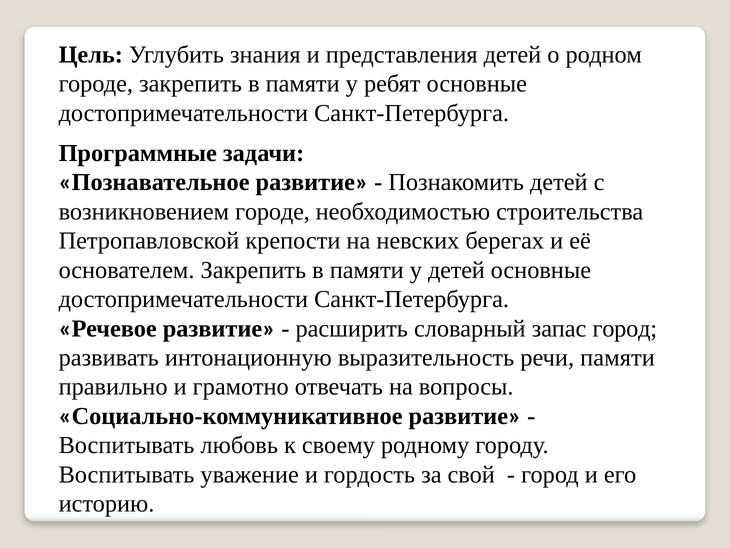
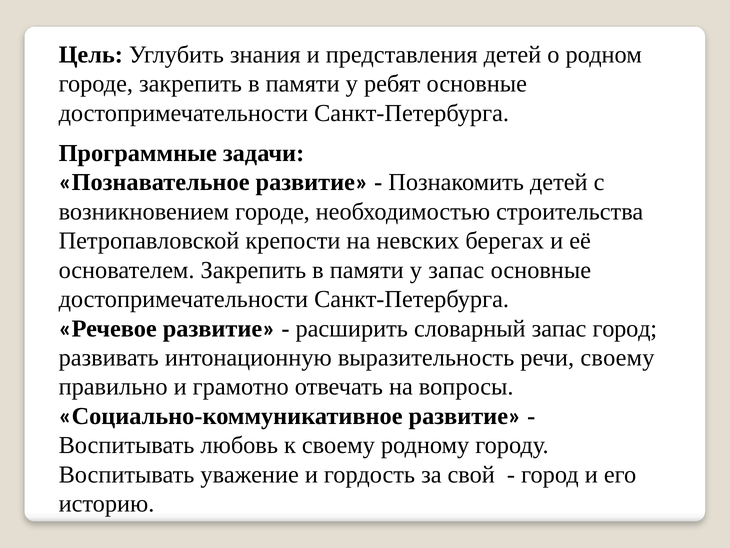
у детей: детей -> запас (456, 270)
речи памяти: памяти -> своему (617, 357)
